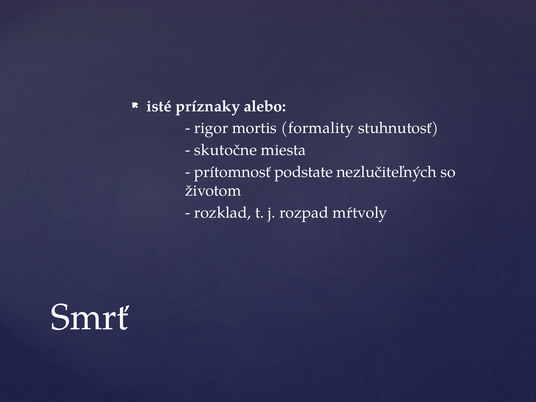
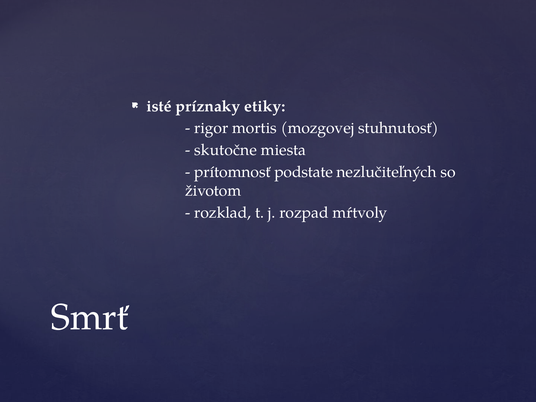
alebo: alebo -> etiky (265, 106)
formality: formality -> mozgovej (318, 128)
